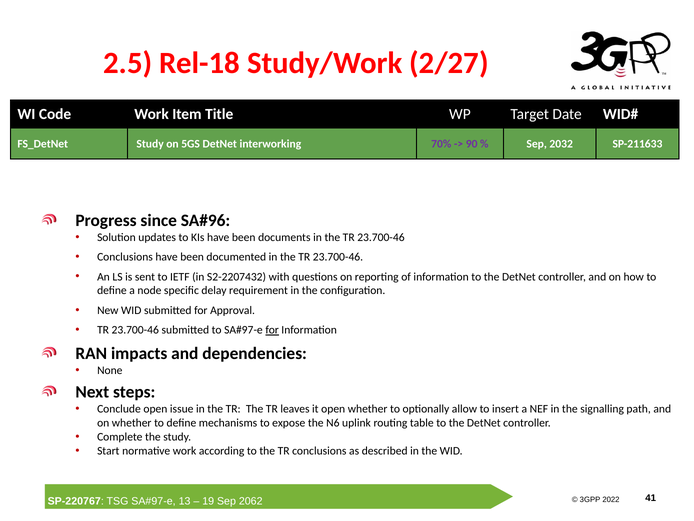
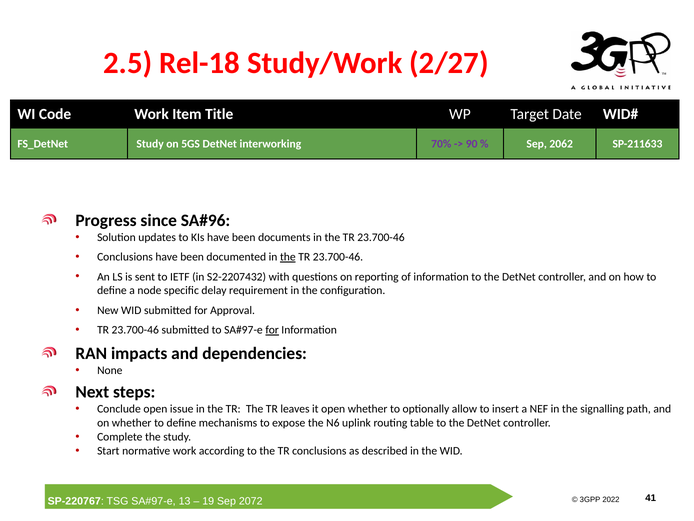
2032: 2032 -> 2062 (561, 144)
the underline: none -> present (288, 257)
2062: 2062 -> 2072 (251, 501)
